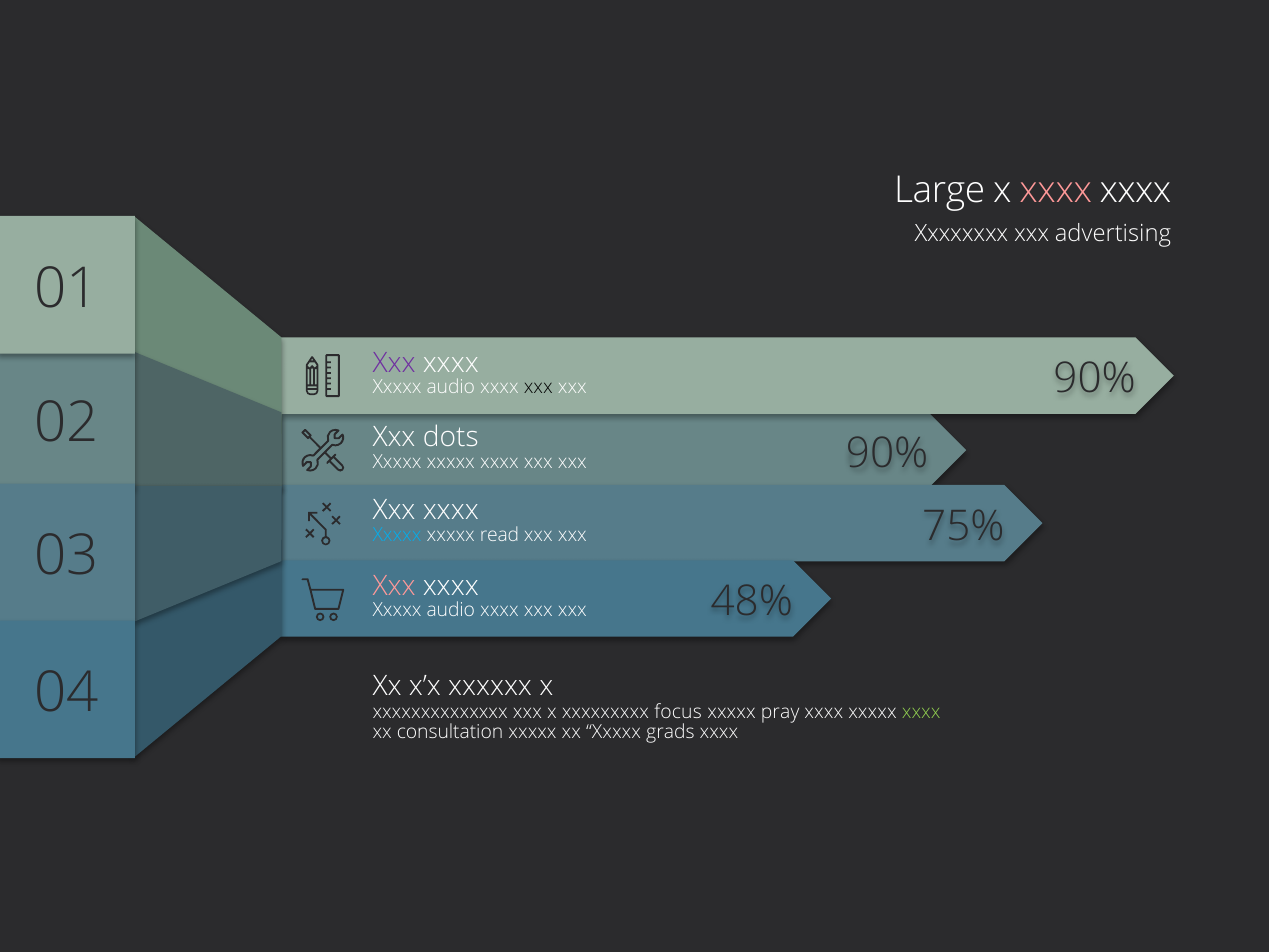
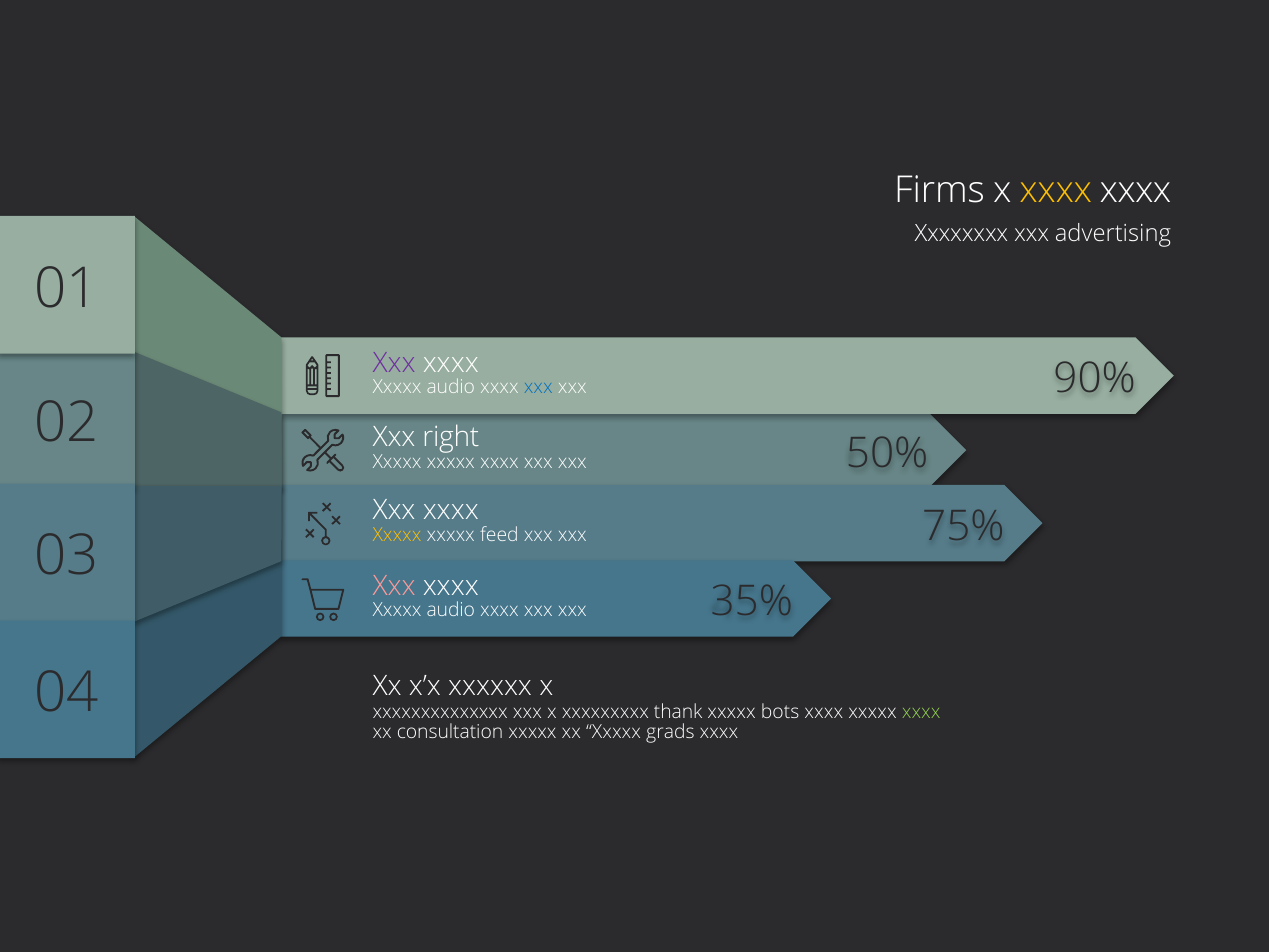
Large: Large -> Firms (940, 190)
xxxx colour: pink -> yellow (1056, 190)
xxx colour: black -> blue (538, 387)
dots: dots -> right (451, 437)
90%: 90% -> 50% (887, 453)
Xxxxx colour: light blue -> yellow (397, 535)
read: read -> feed (499, 535)
48%: 48% -> 35% (752, 601)
focus: focus -> thank (678, 711)
pray: pray -> bots (780, 711)
